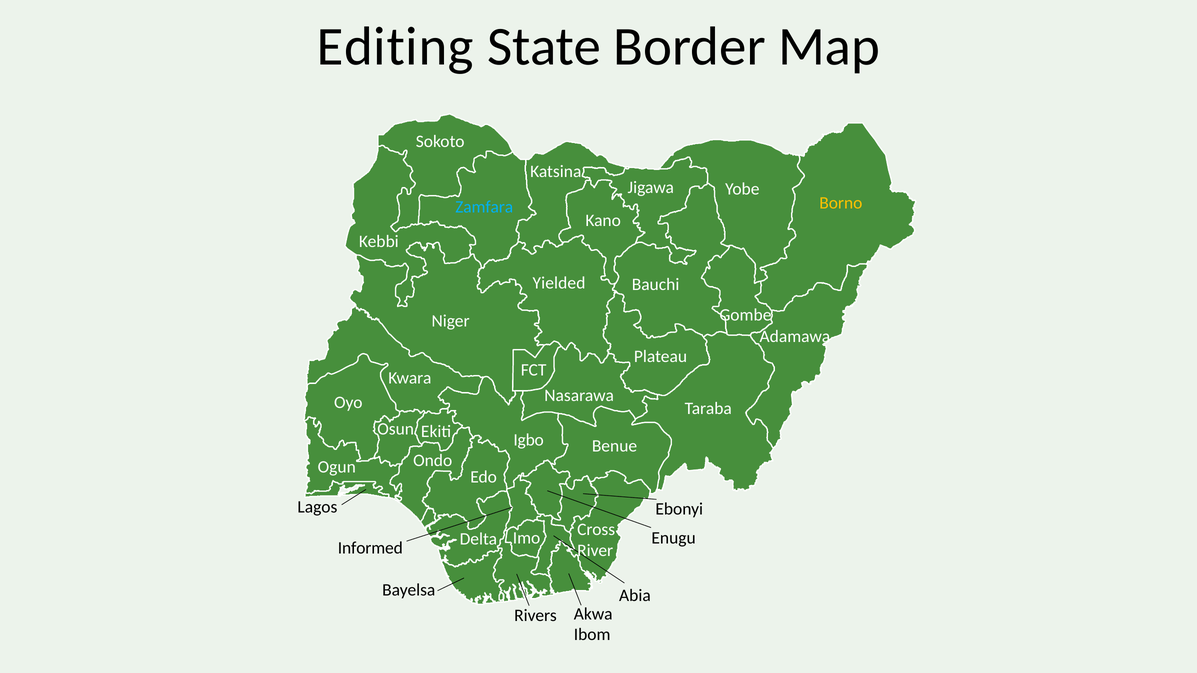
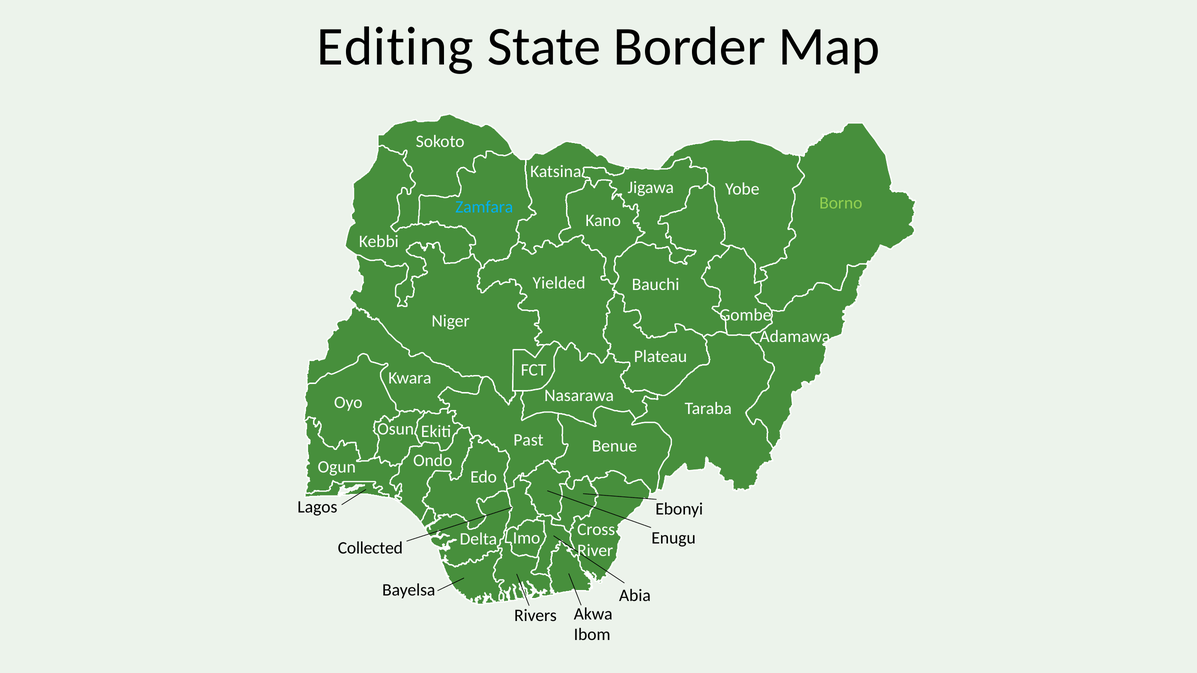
Borno colour: yellow -> light green (841, 203)
Igbo: Igbo -> Past (529, 440)
Informed: Informed -> Collected (370, 548)
